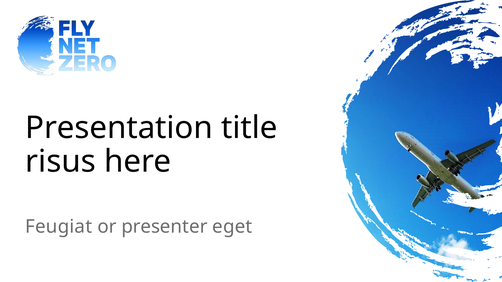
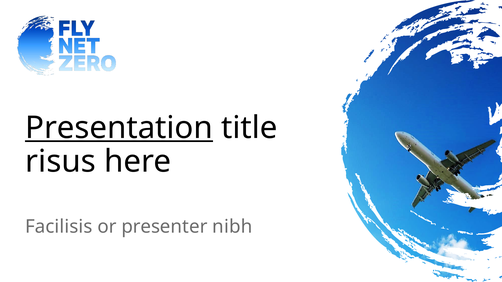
Presentation underline: none -> present (119, 128)
Feugiat: Feugiat -> Facilisis (59, 227)
eget: eget -> nibh (232, 227)
